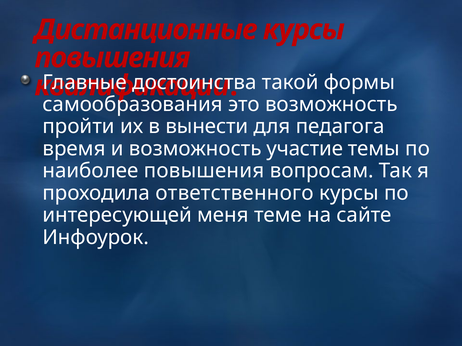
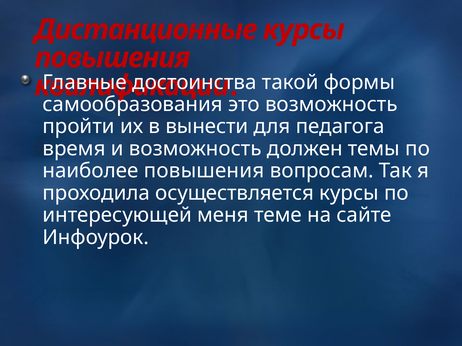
участие: участие -> должен (305, 149)
ответственного: ответственного -> осуществляется (235, 193)
